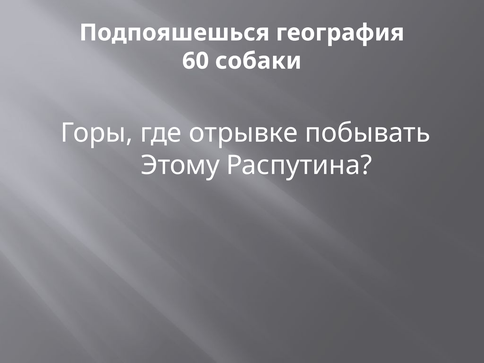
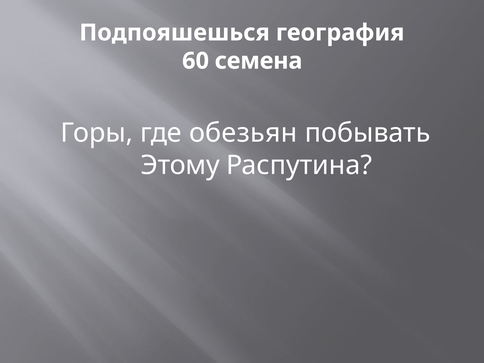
собаки: собаки -> семена (259, 61)
отрывке: отрывке -> обезьян (243, 133)
